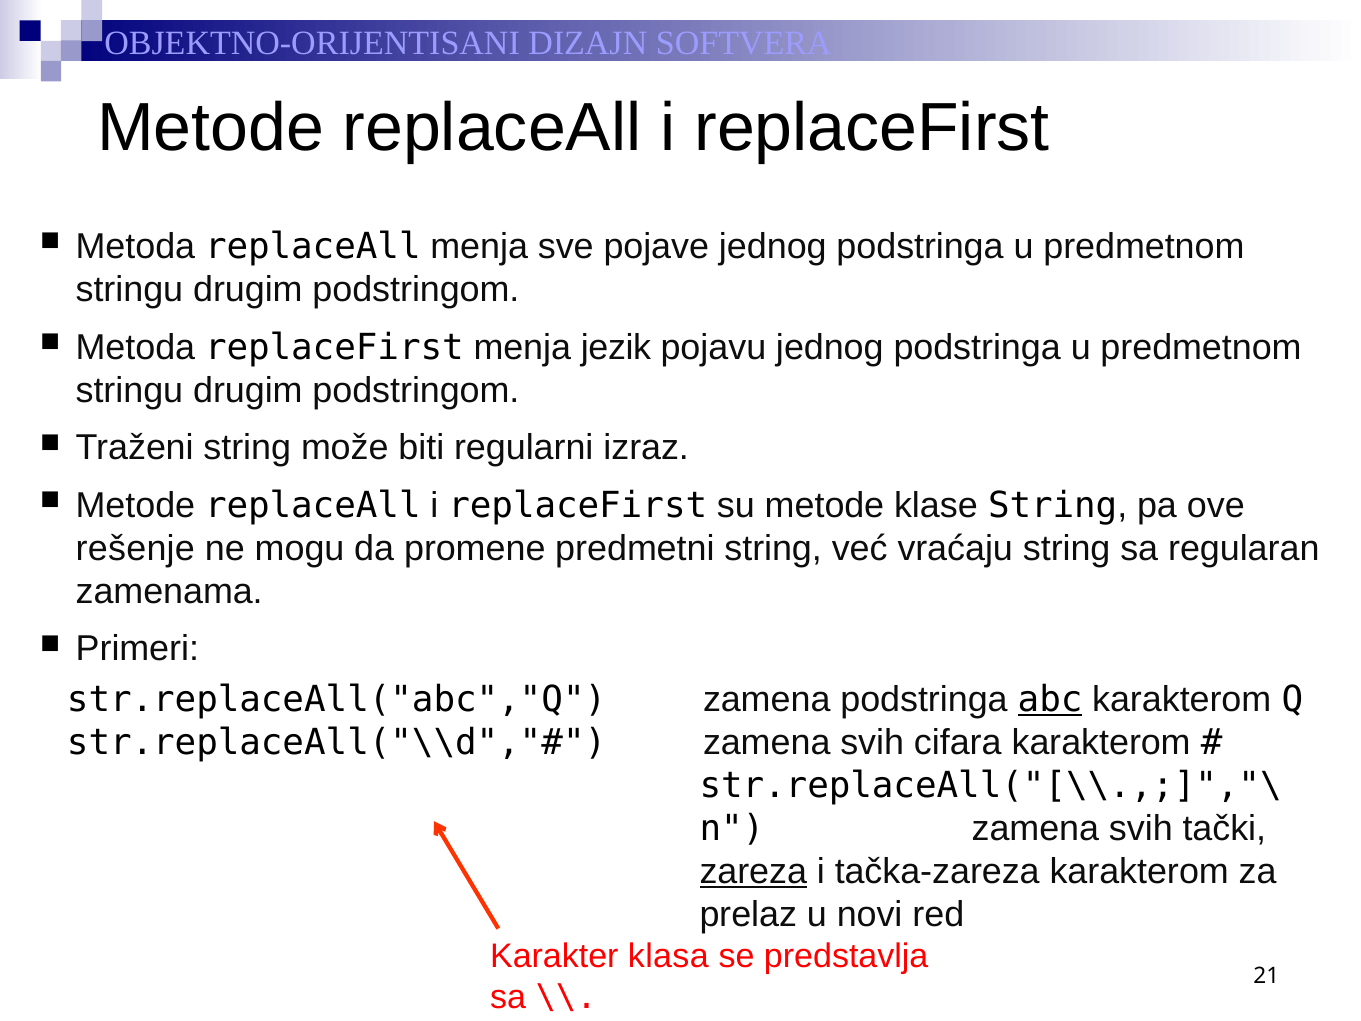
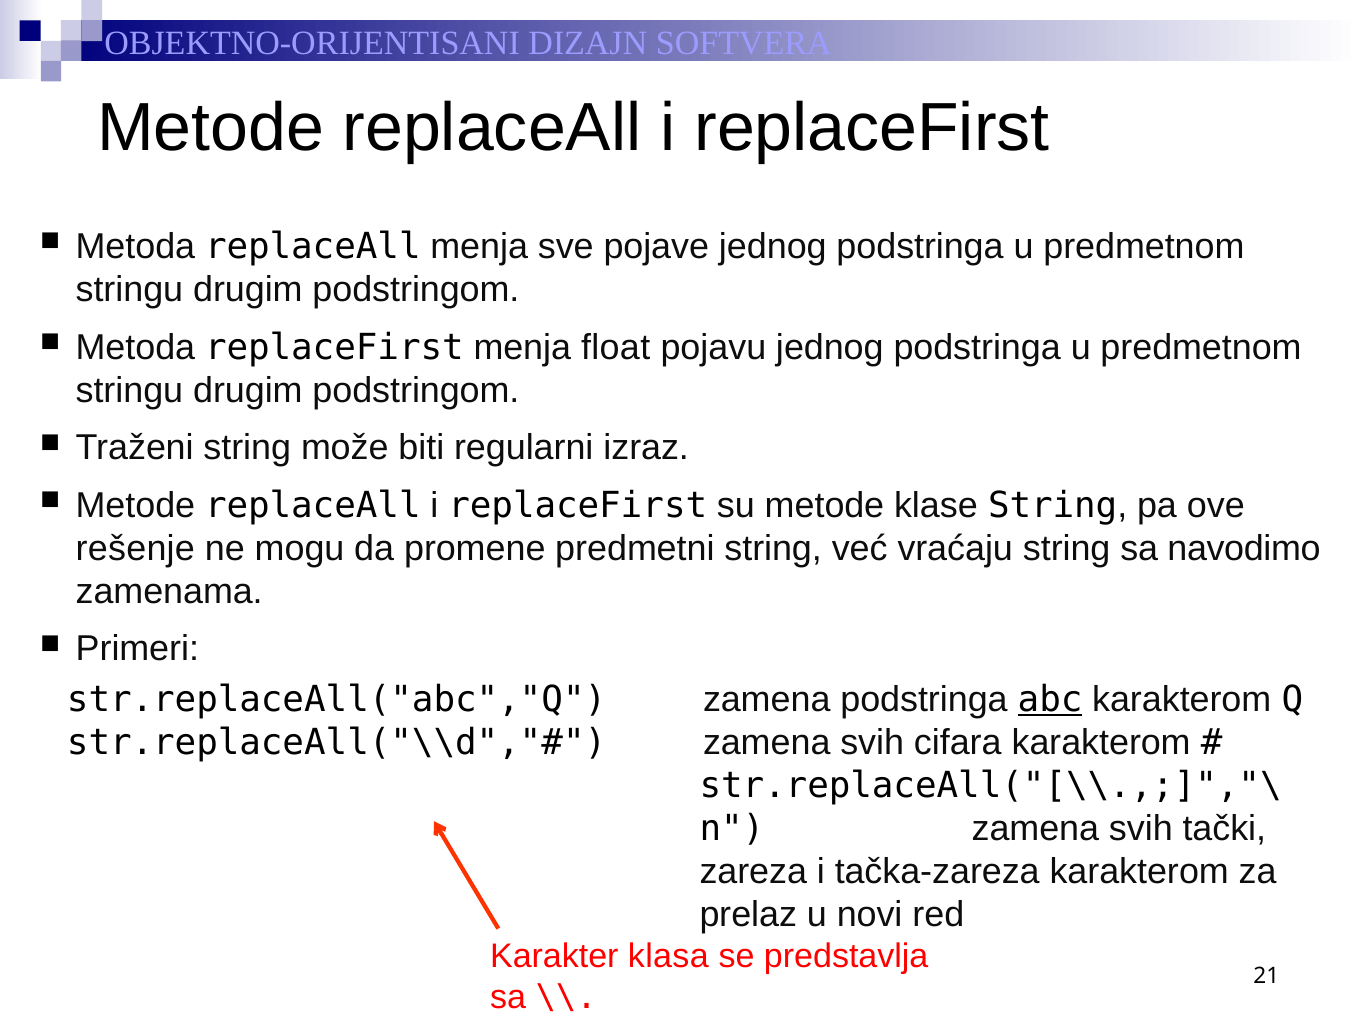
jezik: jezik -> float (616, 347)
regularan: regularan -> navodimo (1244, 548)
zareza underline: present -> none (753, 872)
